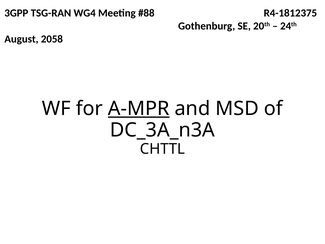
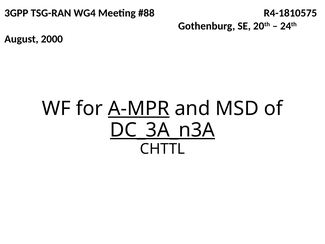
R4-1812375: R4-1812375 -> R4-1810575 (290, 13)
2058: 2058 -> 2000 (52, 39)
DC_3A_n3A underline: none -> present (162, 130)
